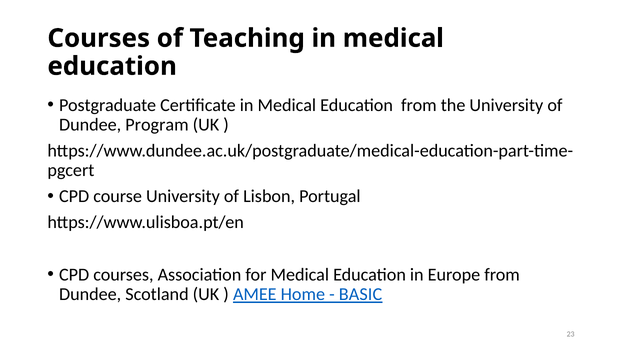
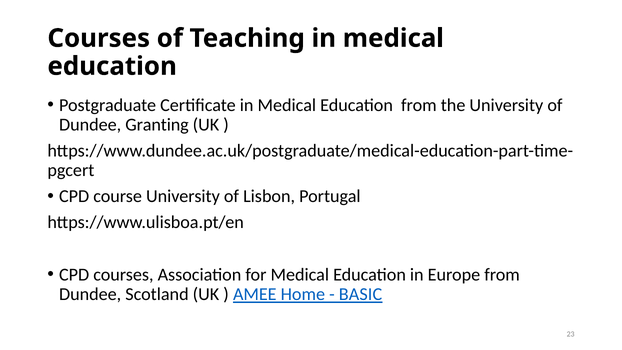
Program: Program -> Granting (157, 125)
